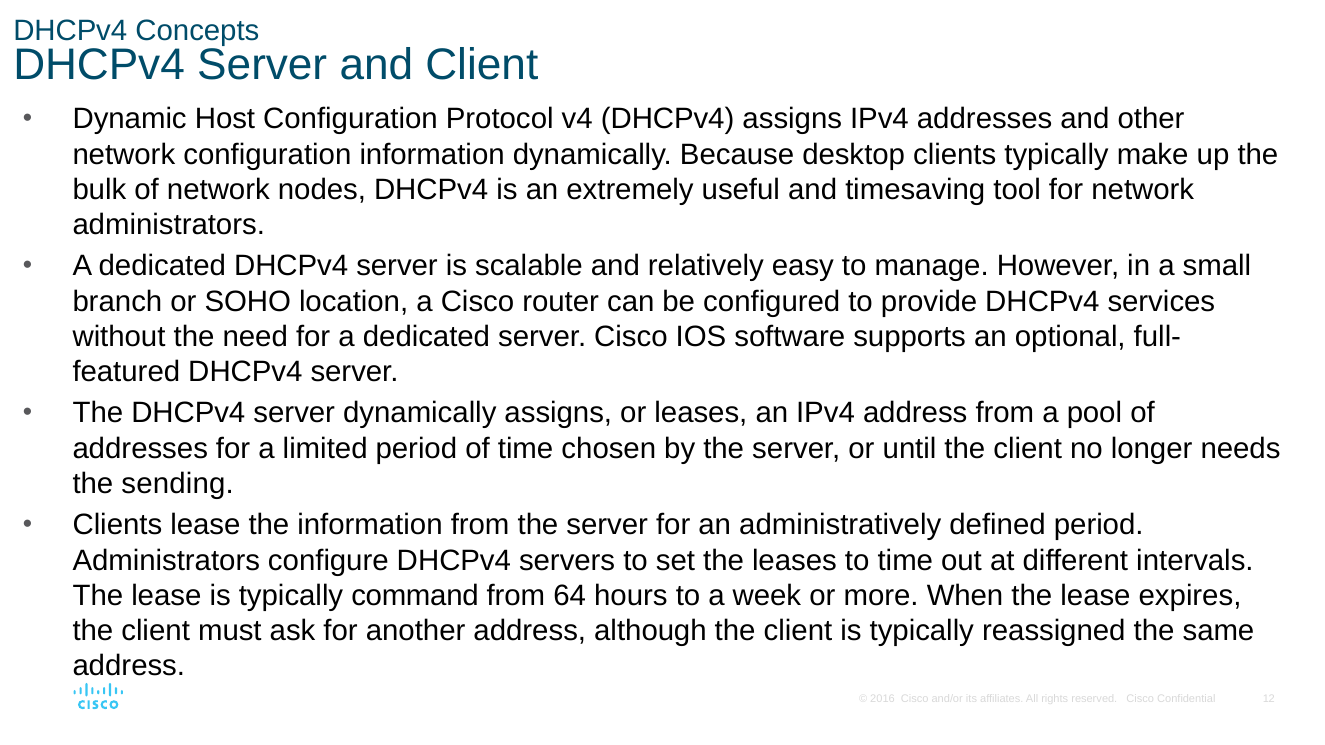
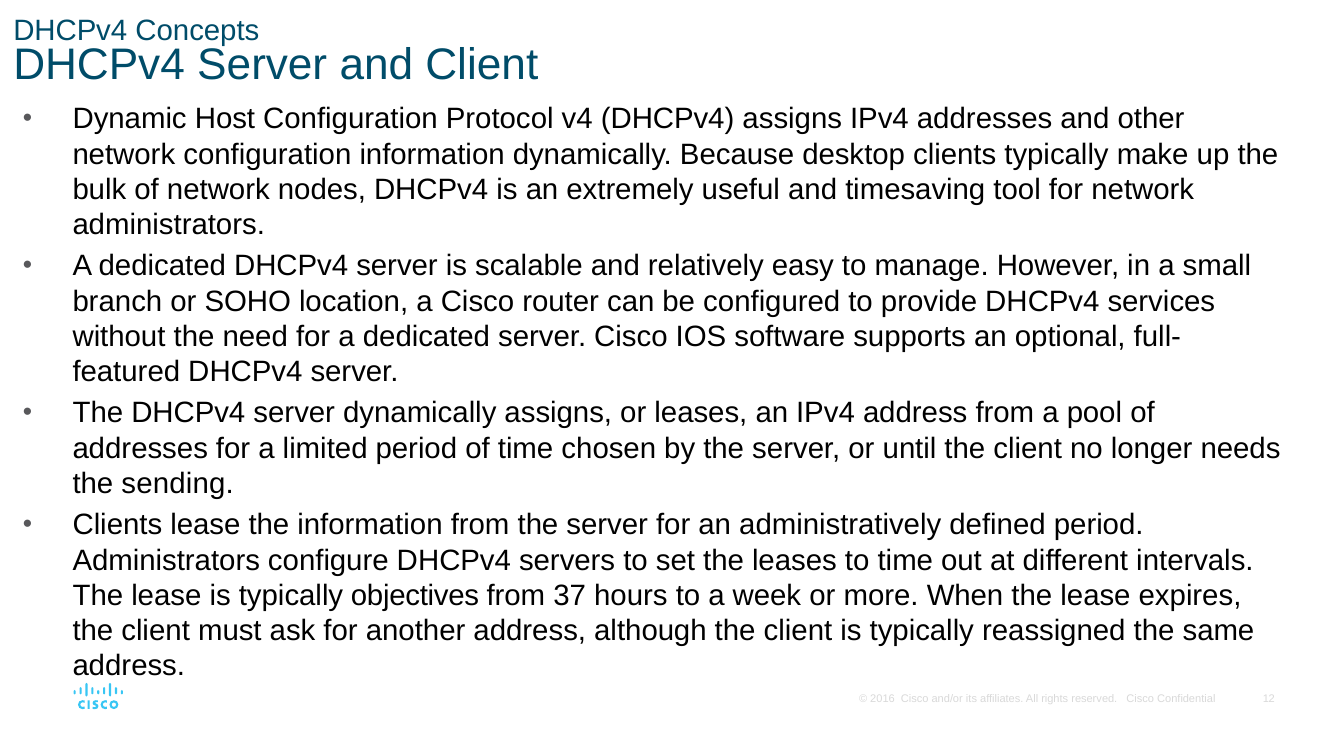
command: command -> objectives (415, 596)
64: 64 -> 37 (570, 596)
